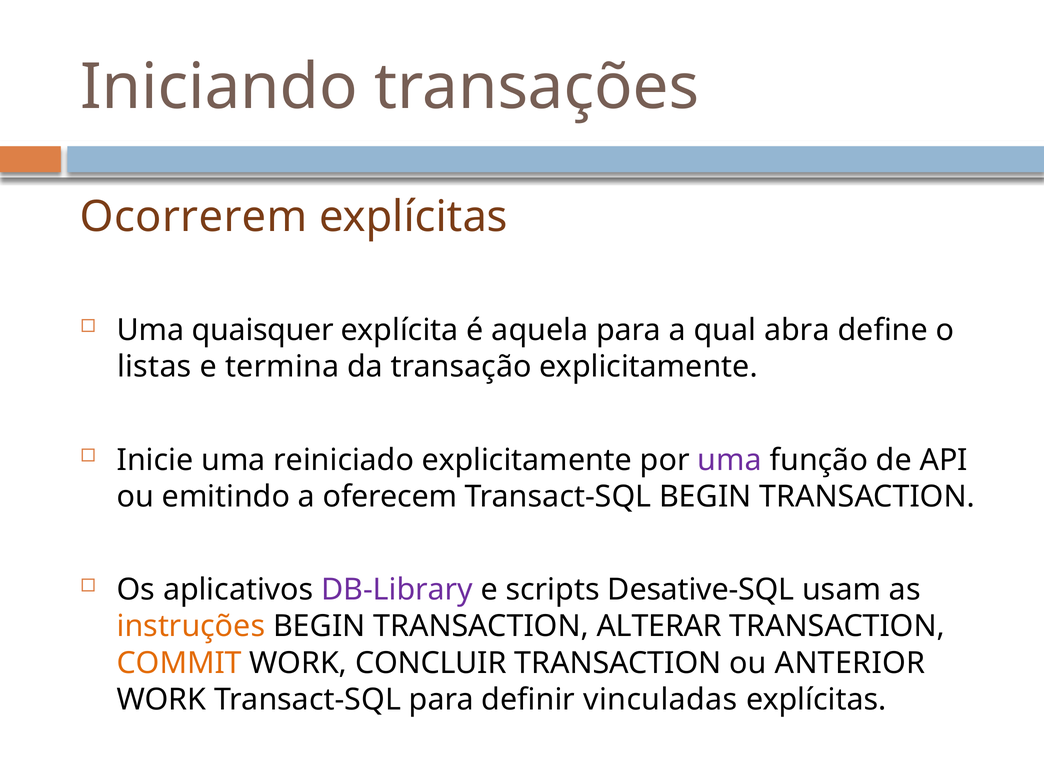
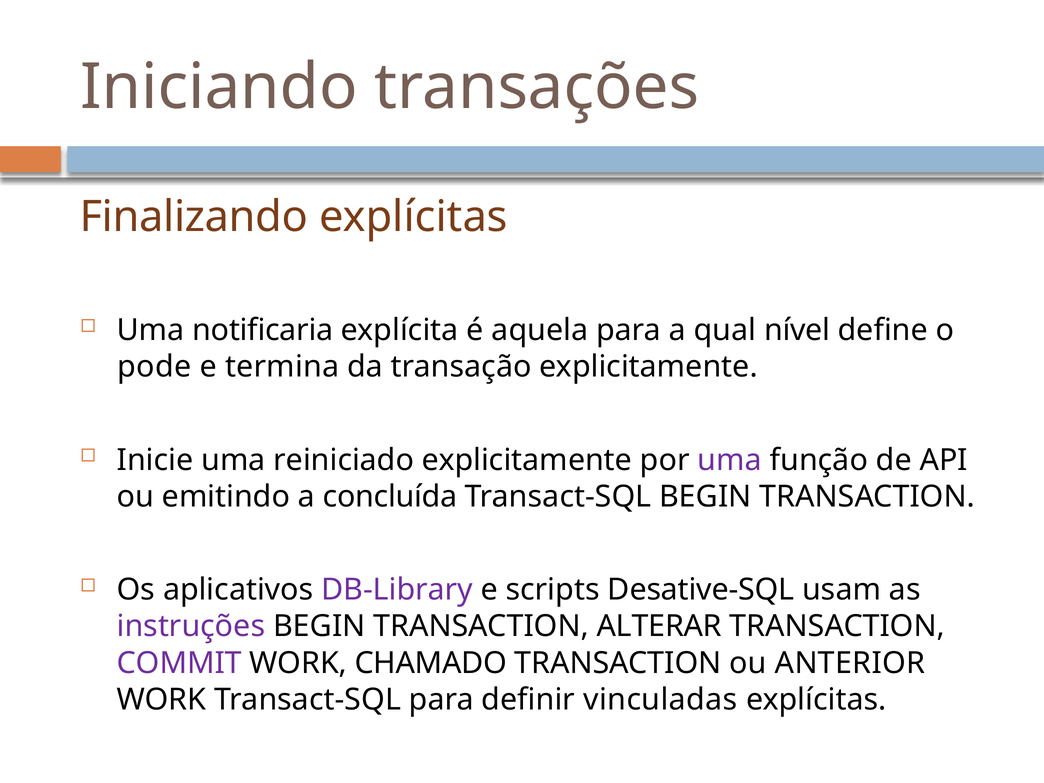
Ocorrerem: Ocorrerem -> Finalizando (194, 217)
quaisquer: quaisquer -> notificaria (263, 330)
abra: abra -> nível (797, 330)
listas: listas -> pode (154, 367)
oferecem: oferecem -> concluída (390, 496)
instruções colour: orange -> purple (191, 626)
COMMIT colour: orange -> purple (179, 663)
CONCLUIR: CONCLUIR -> CHAMADO (431, 663)
